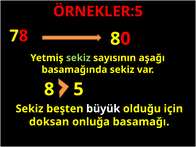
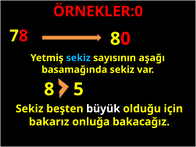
ÖRNEKLER:5: ÖRNEKLER:5 -> ÖRNEKLER:0 (98, 11)
sekiz colour: light green -> light blue (78, 58)
doksan: doksan -> bakarız (49, 122)
basamağı: basamağı -> bakacağız (141, 122)
